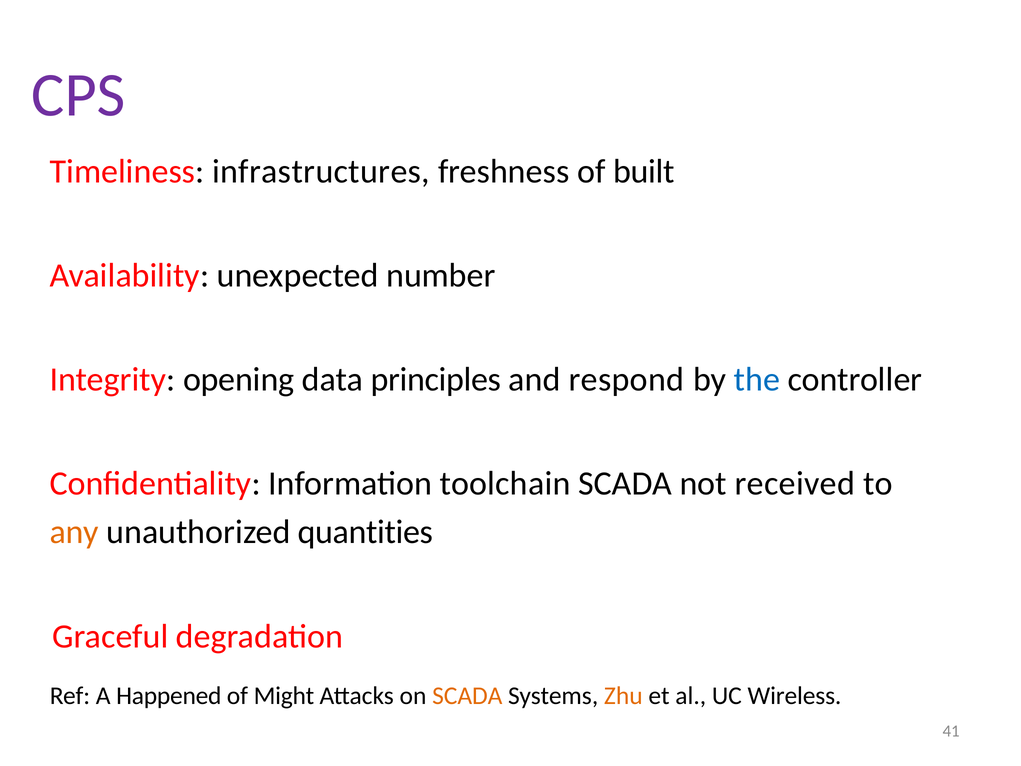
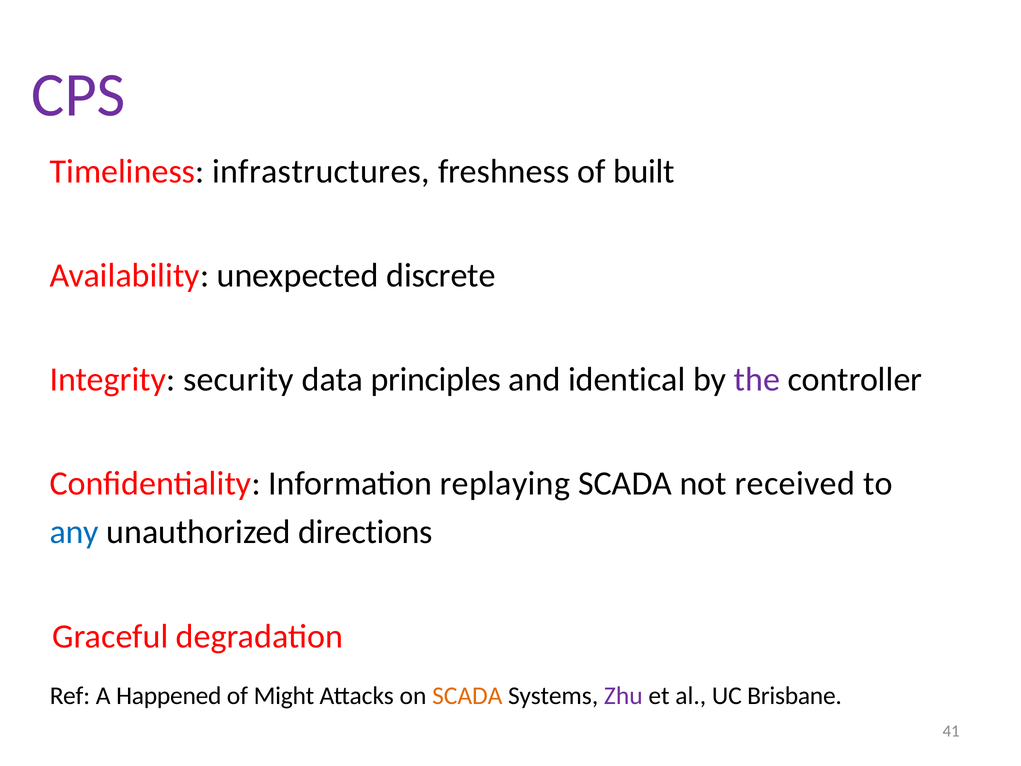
number: number -> discrete (441, 275)
opening: opening -> security (238, 380)
respond: respond -> identical (627, 380)
the colour: blue -> purple (757, 380)
toolchain: toolchain -> replaying (505, 484)
any colour: orange -> blue (74, 532)
quantities: quantities -> directions (365, 532)
Zhu colour: orange -> purple (623, 696)
Wireless: Wireless -> Brisbane (795, 696)
